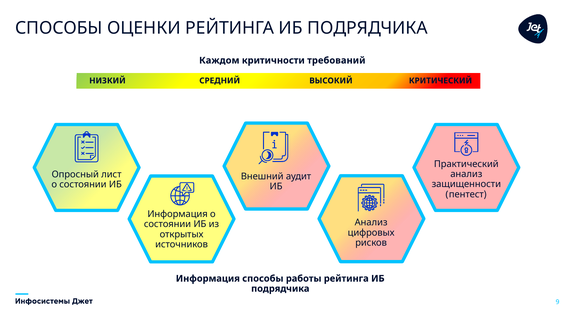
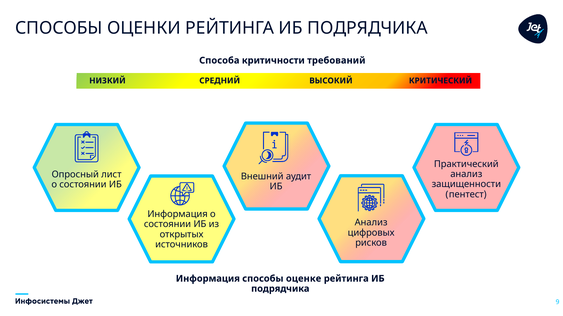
Каждом: Каждом -> Способа (219, 61)
работы: работы -> оценке (304, 279)
